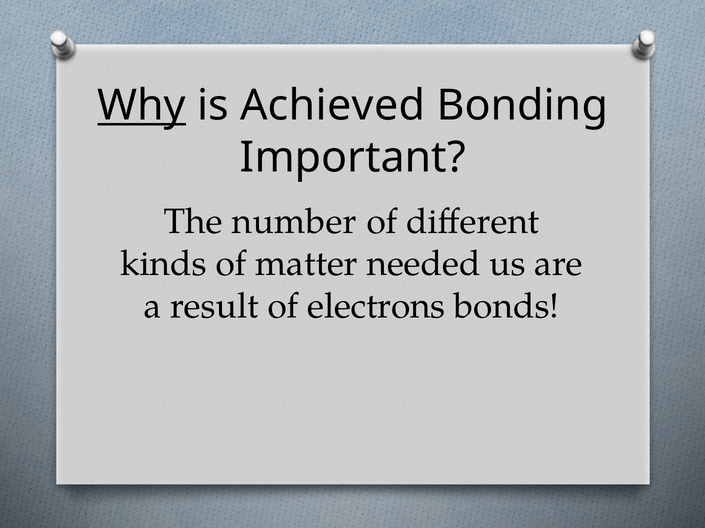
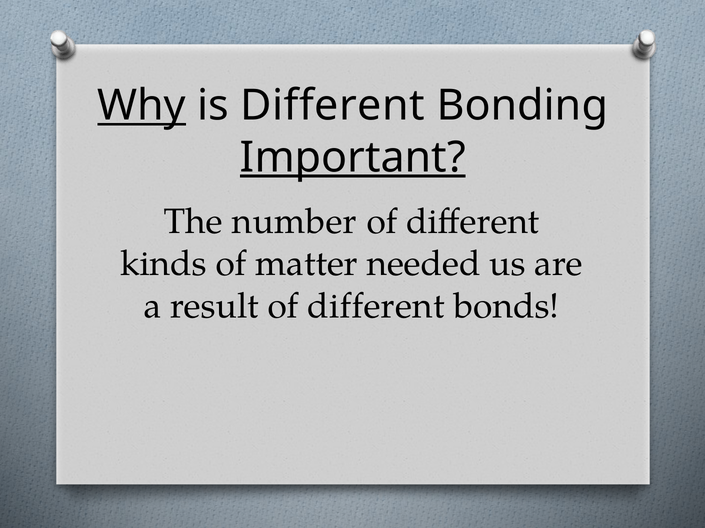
is Achieved: Achieved -> Different (333, 106)
Important underline: none -> present (353, 158)
result of electrons: electrons -> different (376, 306)
